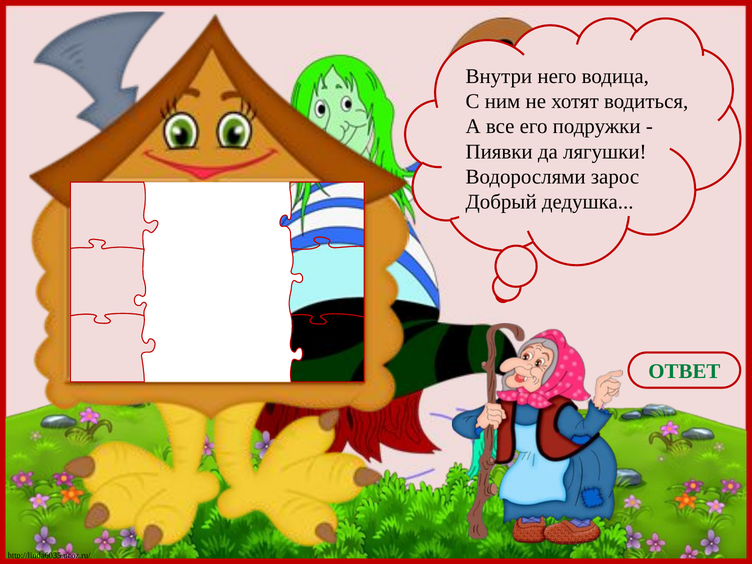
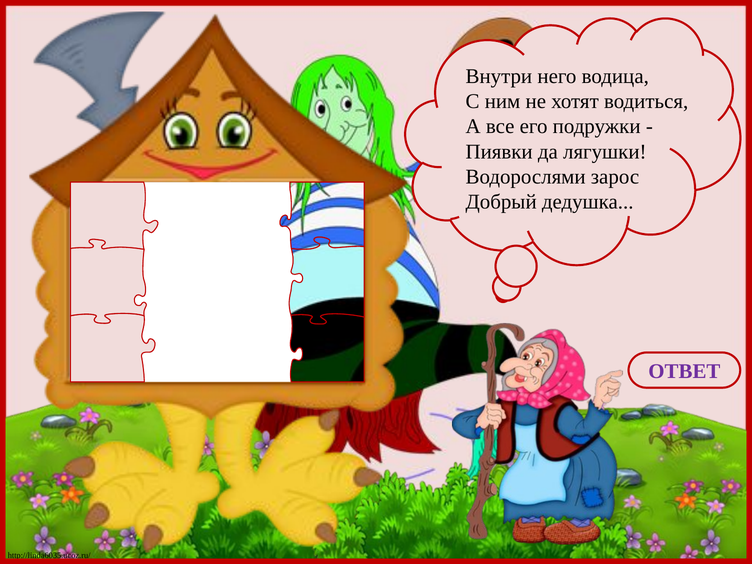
ОТВЕТ colour: green -> purple (684, 372)
